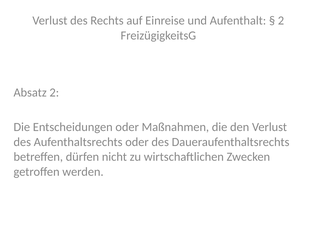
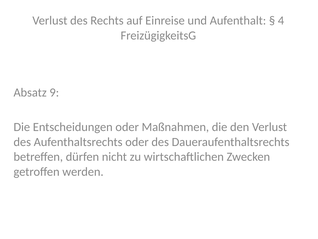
2: 2 -> 4 (281, 21)
Absatz 2: 2 -> 9 (54, 92)
